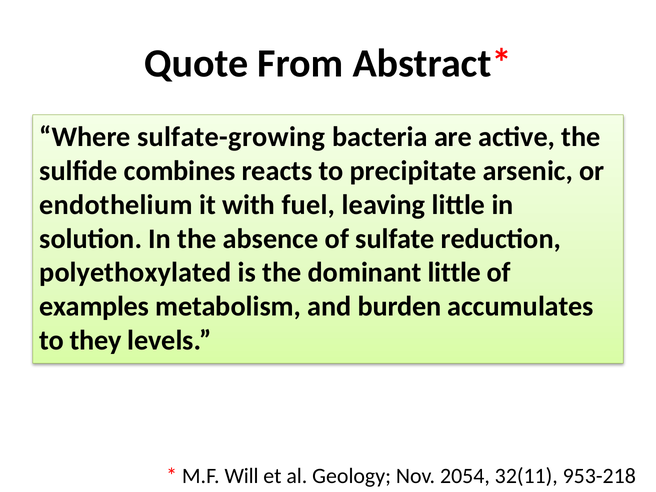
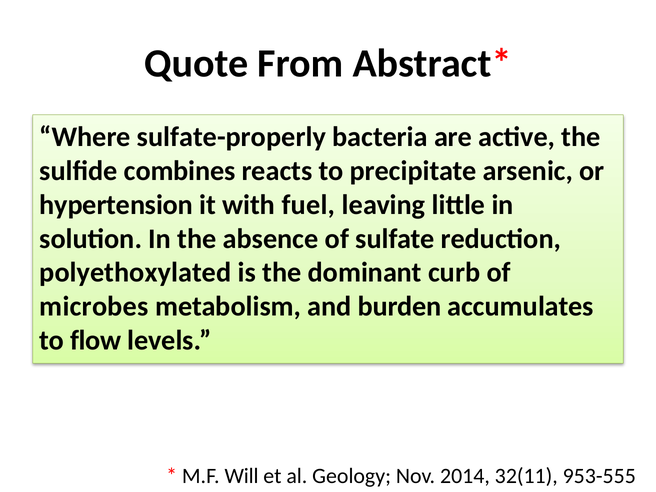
sulfate-growing: sulfate-growing -> sulfate-properly (231, 137)
endothelium: endothelium -> hypertension (116, 205)
dominant little: little -> curb (454, 273)
examples: examples -> microbes (94, 307)
they: they -> flow (96, 340)
2054: 2054 -> 2014 (465, 476)
953-218: 953-218 -> 953-555 (599, 476)
